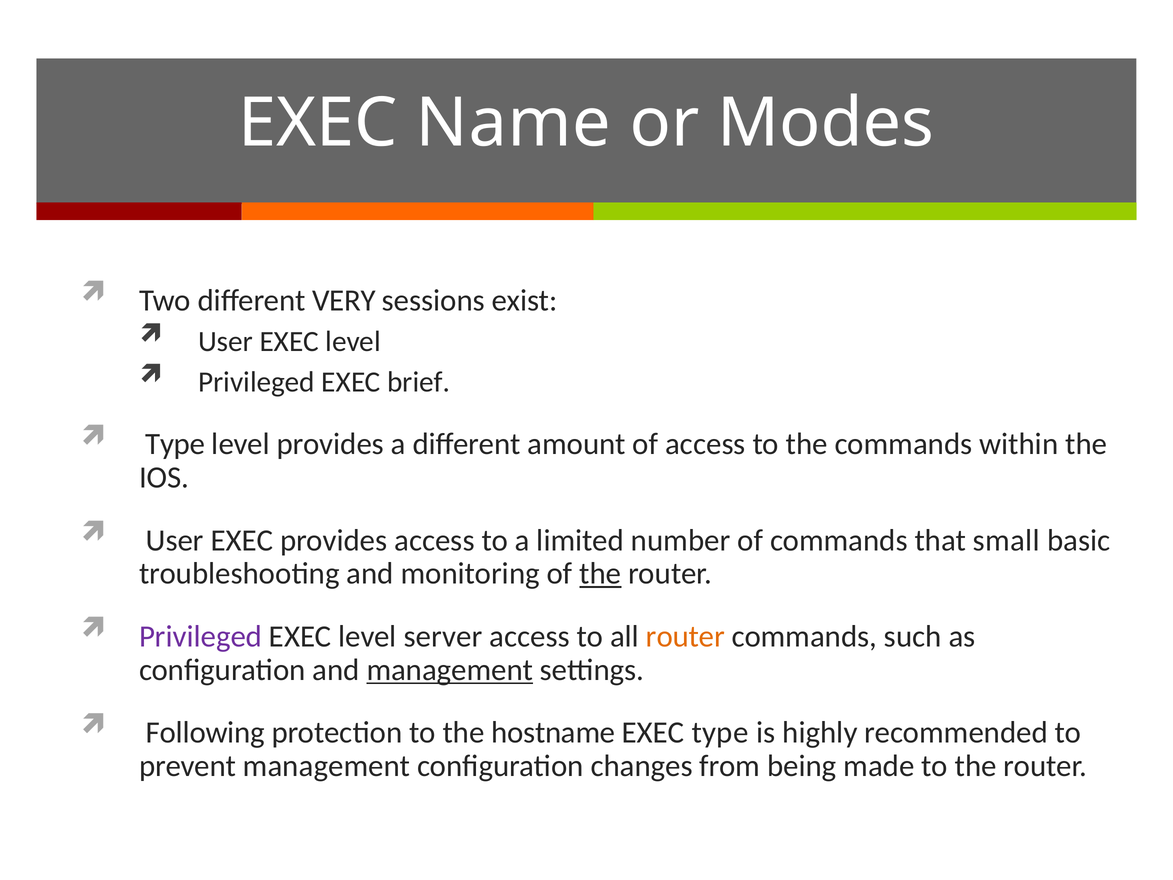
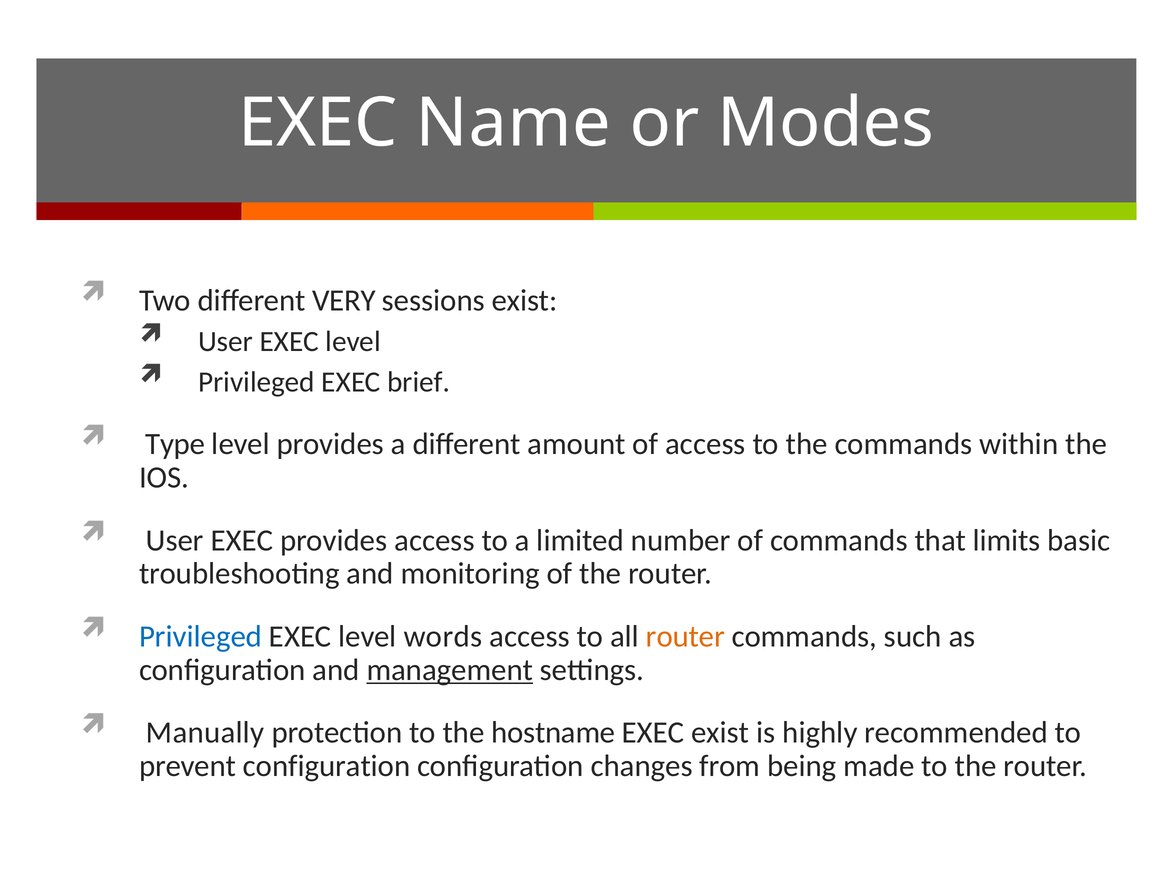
small: small -> limits (1007, 540)
the underline: present -> none (600, 574)
Privileged colour: purple -> blue (201, 636)
server: server -> words (443, 636)
Following: Following -> Manually (205, 733)
EXEC type: type -> exist (720, 733)
prevent management: management -> configuration (327, 766)
